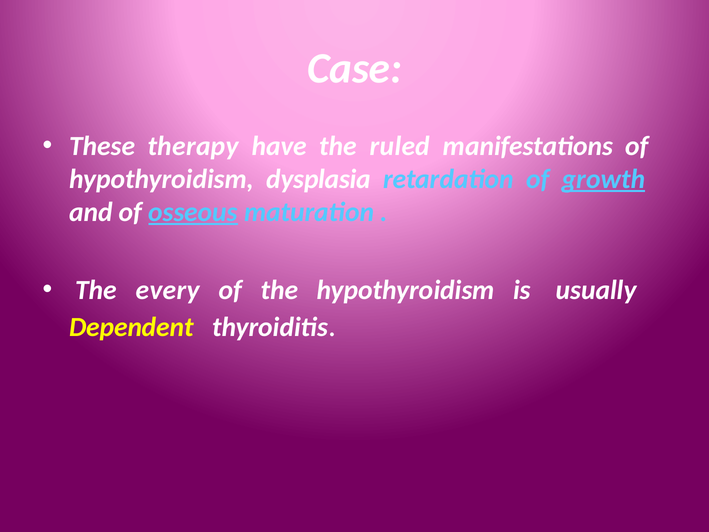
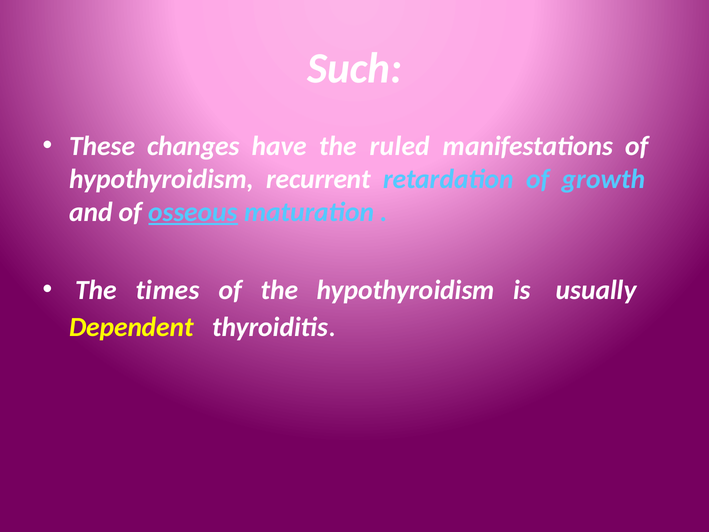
Case: Case -> Such (355, 69)
therapy: therapy -> changes (193, 146)
dysplasia: dysplasia -> recurrent (319, 179)
growth underline: present -> none (603, 179)
every: every -> times (168, 290)
